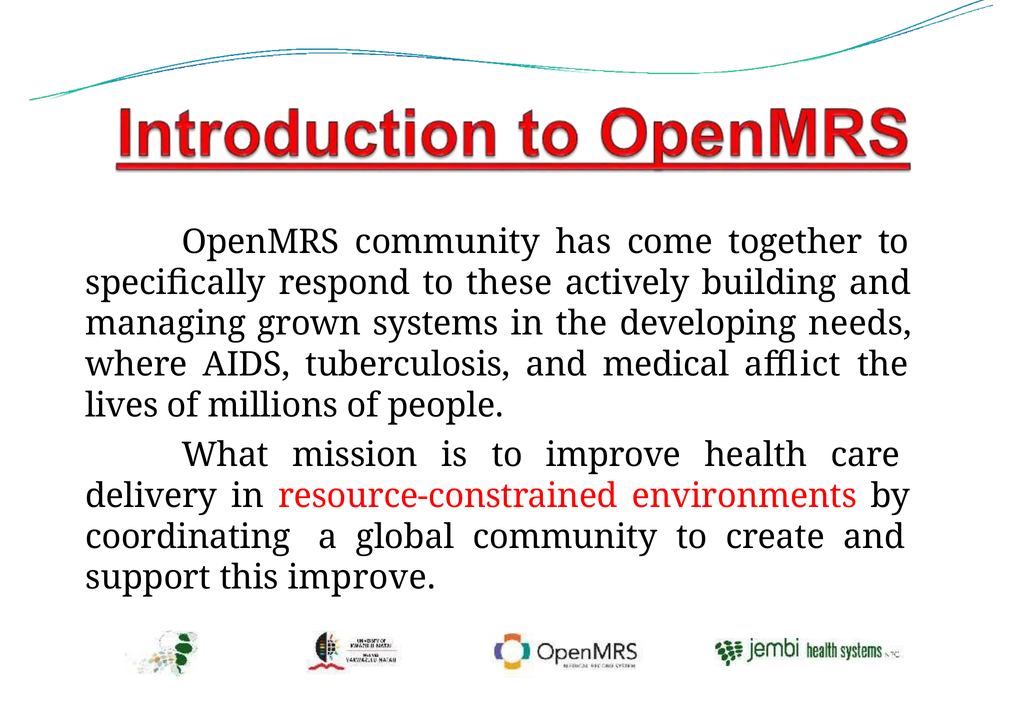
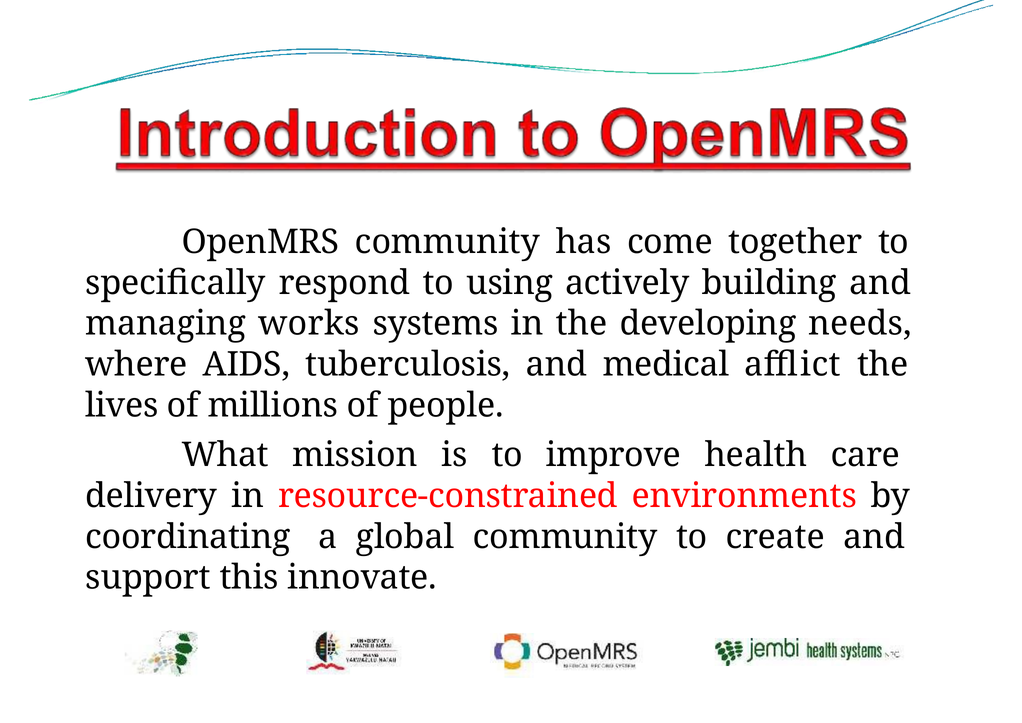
these: these -> using (510, 283)
grown: grown -> works (309, 324)
this improve: improve -> innovate (362, 577)
